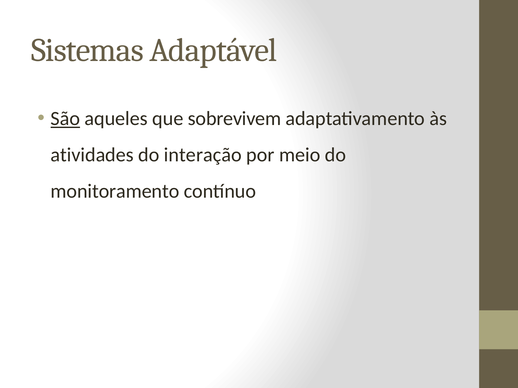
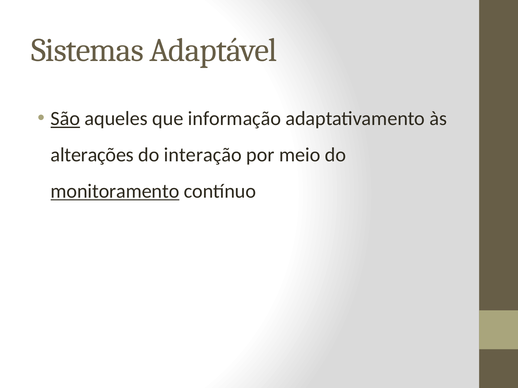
sobrevivem: sobrevivem -> informação (234, 119)
atividades: atividades -> alterações (92, 155)
monitoramento underline: none -> present (115, 191)
